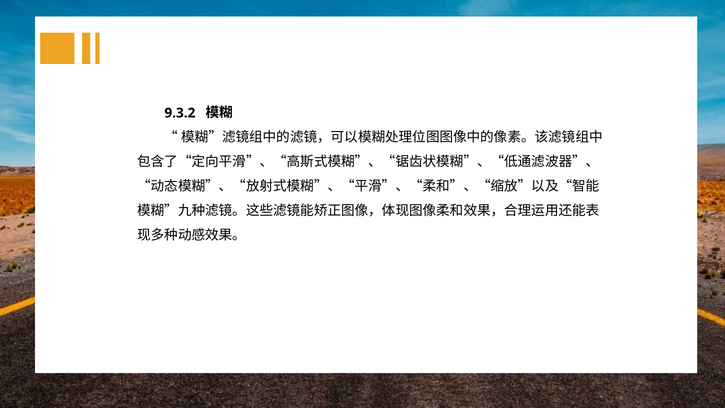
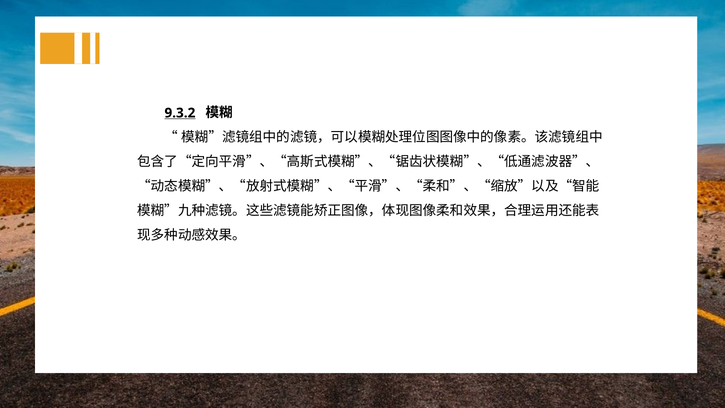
9.3.2 underline: none -> present (180, 113)
